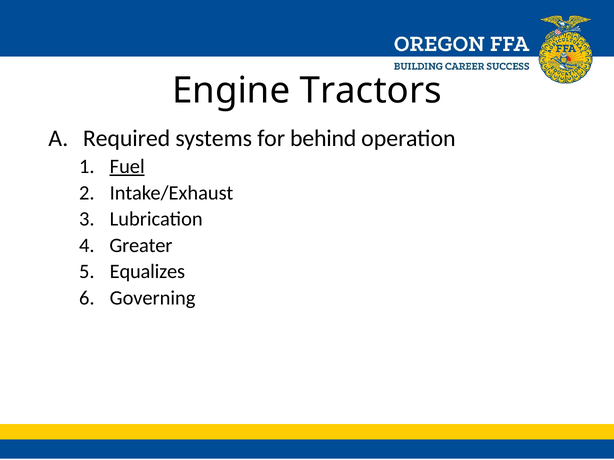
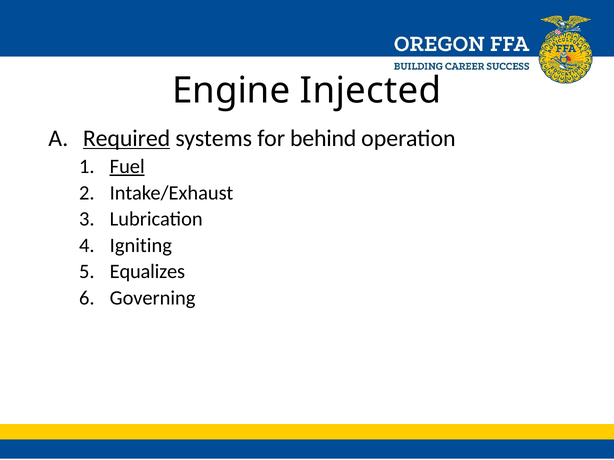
Tractors: Tractors -> Injected (371, 91)
Required underline: none -> present (127, 138)
Greater: Greater -> Igniting (141, 246)
